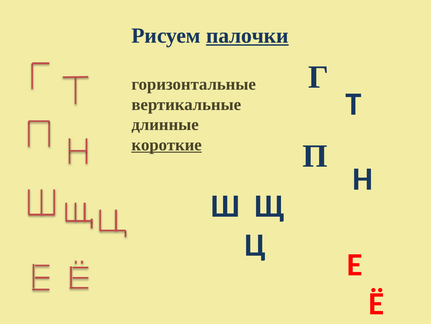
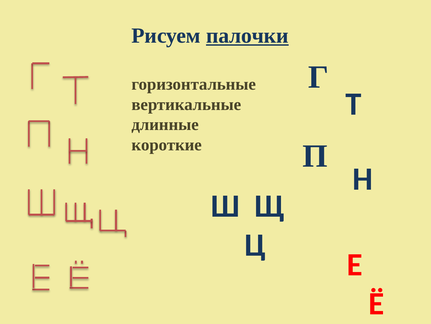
короткие underline: present -> none (167, 145)
